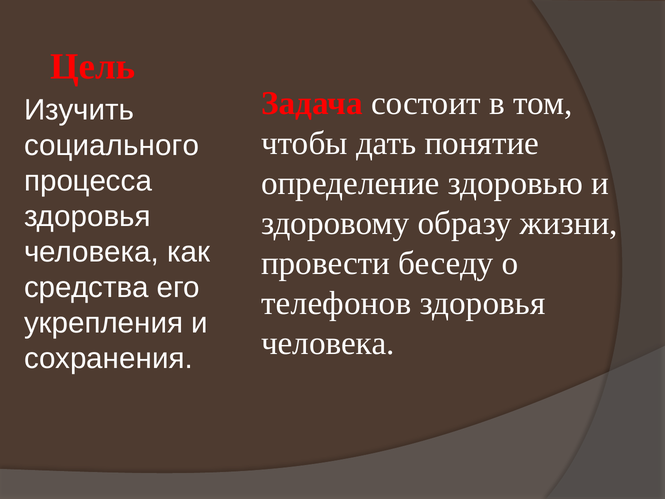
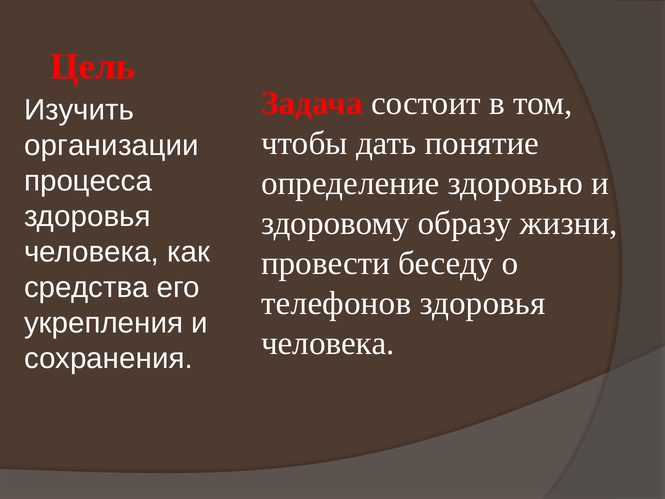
социального: социального -> организации (111, 146)
